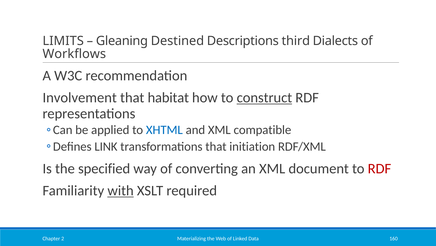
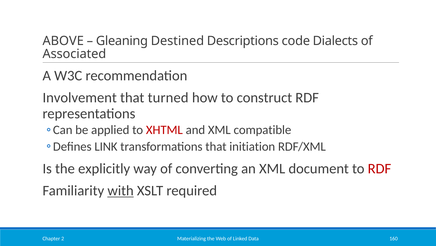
LIMITS: LIMITS -> ABOVE (63, 41)
third: third -> code (296, 41)
Workflows: Workflows -> Associated (74, 54)
habitat: habitat -> turned (168, 97)
construct underline: present -> none (264, 97)
XHTML colour: blue -> red (164, 130)
specified: specified -> explicitly (104, 168)
